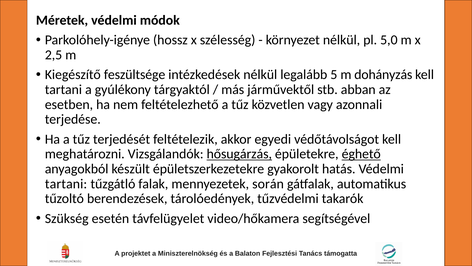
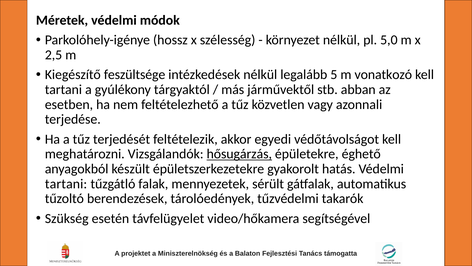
dohányzás: dohányzás -> vonatkozó (383, 75)
éghető underline: present -> none (361, 154)
során: során -> sérült (268, 183)
